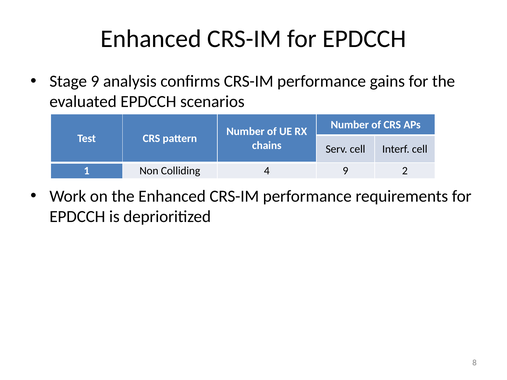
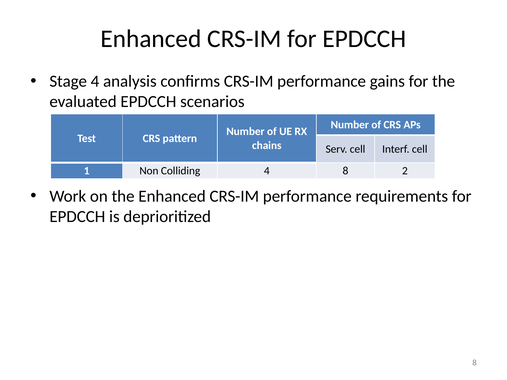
Stage 9: 9 -> 4 (95, 81)
4 9: 9 -> 8 (346, 171)
